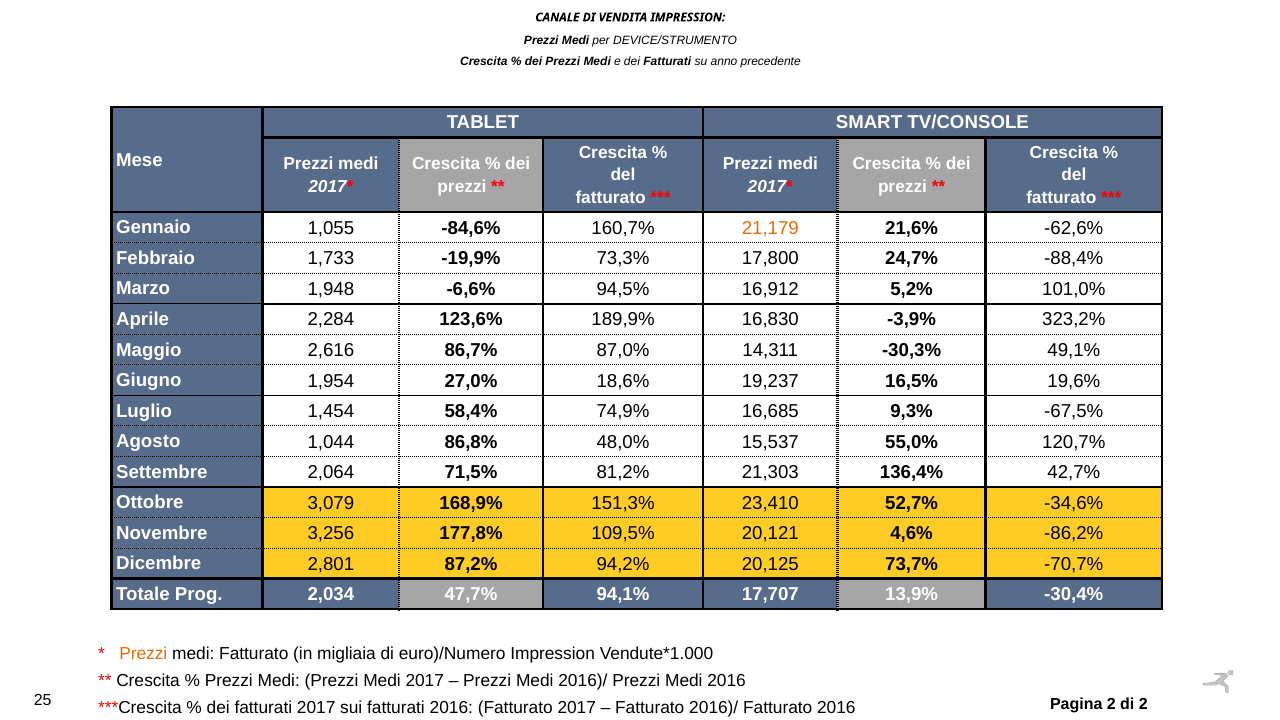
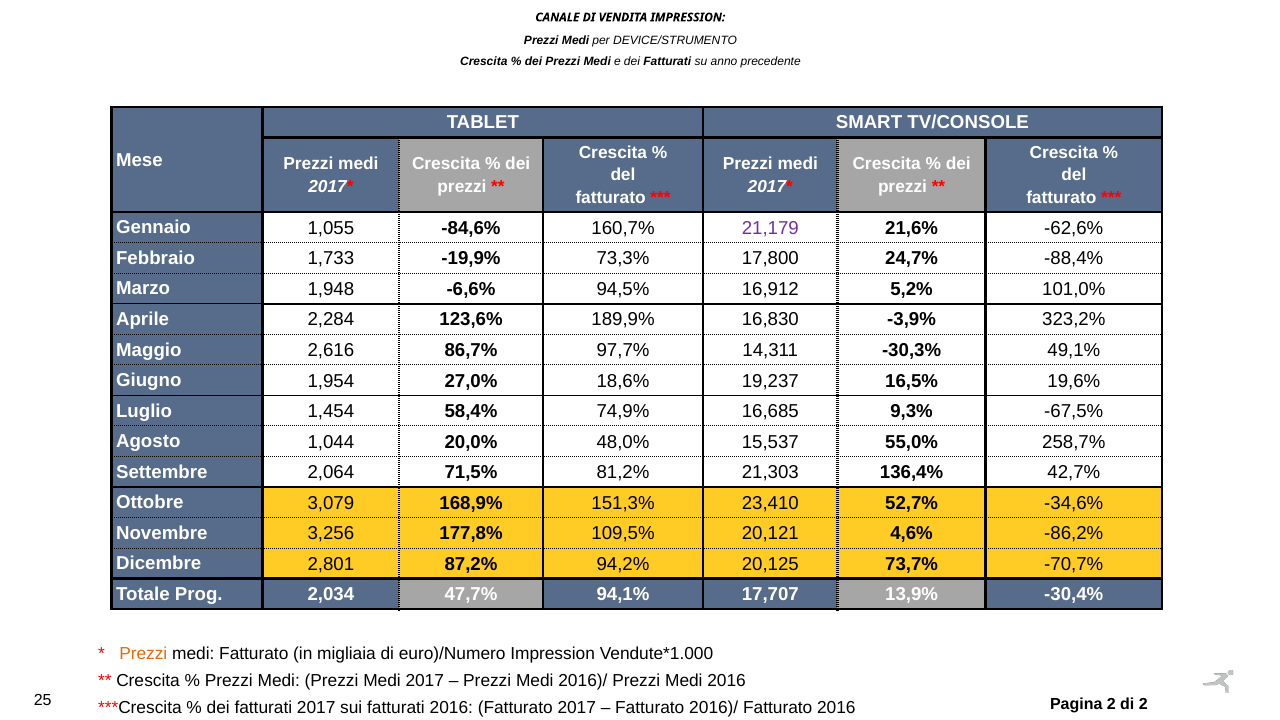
21,179 colour: orange -> purple (770, 228)
87,0%: 87,0% -> 97,7% (623, 350)
86,8%: 86,8% -> 20,0% (471, 442)
120,7%: 120,7% -> 258,7% (1074, 442)
